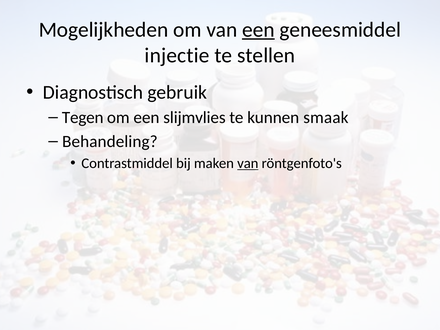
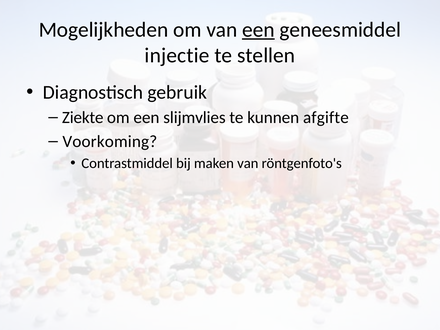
Tegen: Tegen -> Ziekte (83, 118)
smaak: smaak -> afgifte (326, 118)
Behandeling: Behandeling -> Voorkoming (110, 142)
van underline: present -> none (248, 163)
